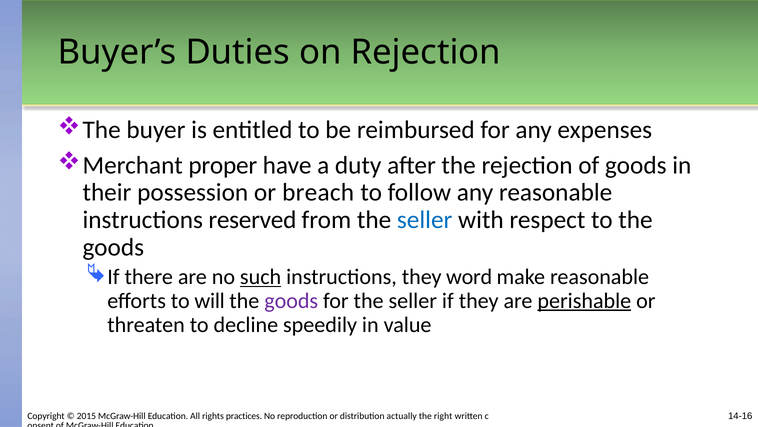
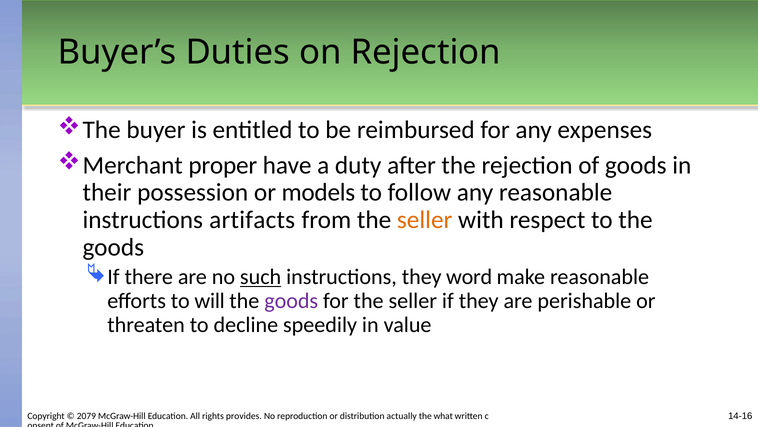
breach: breach -> models (318, 192)
reserved: reserved -> artifacts (252, 220)
seller colour: blue -> orange (425, 220)
perishable underline: present -> none (584, 300)
2015: 2015 -> 2079 (86, 416)
practices: practices -> provides (244, 416)
right: right -> what (443, 416)
